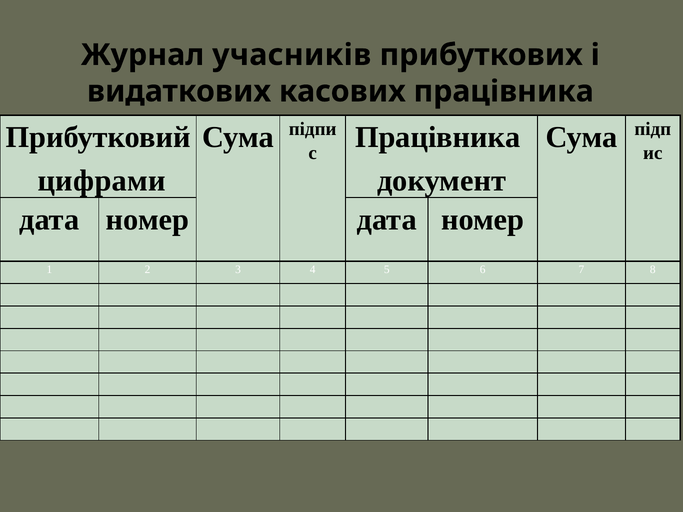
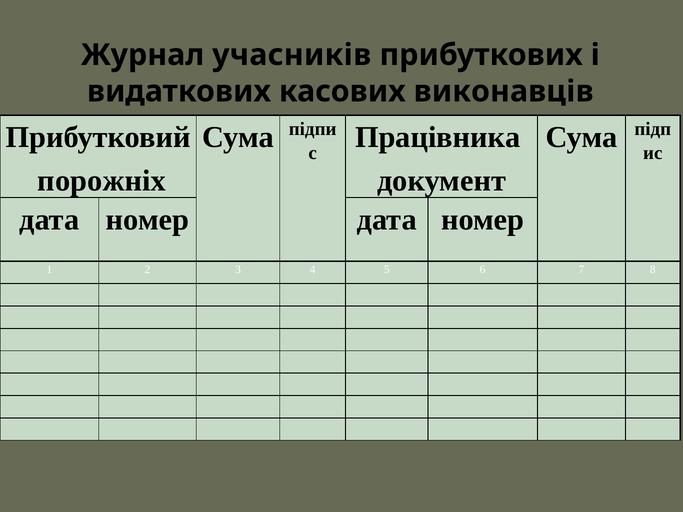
касових працівника: працівника -> виконавців (504, 91)
цифрами: цифрами -> порожніх (102, 181)
